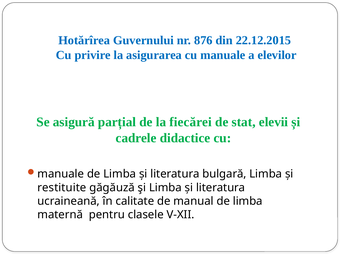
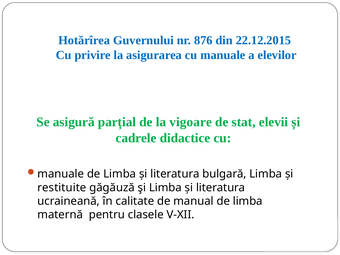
fiecărei: fiecărei -> vigoare (191, 122)
